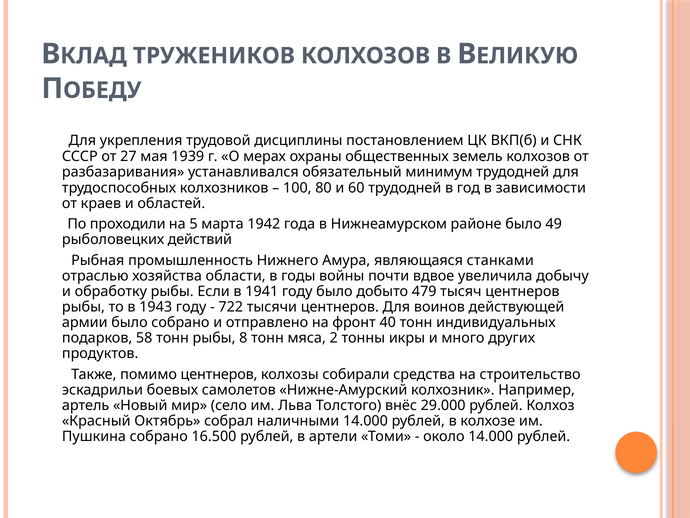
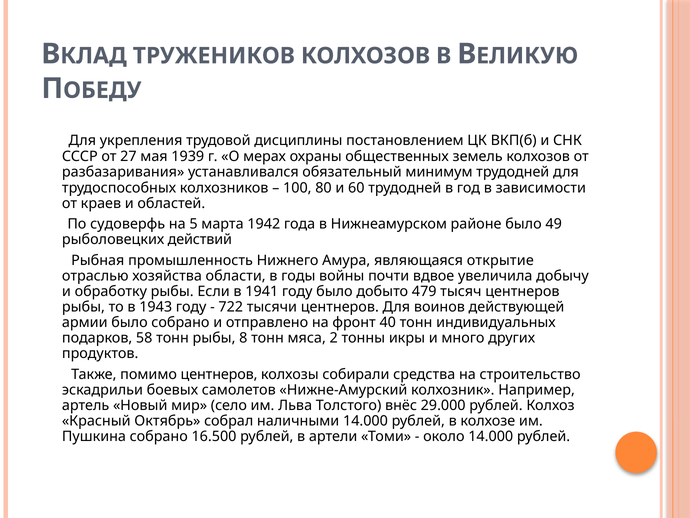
проходили: проходили -> судоверфь (128, 224)
станками: станками -> открытие (500, 260)
